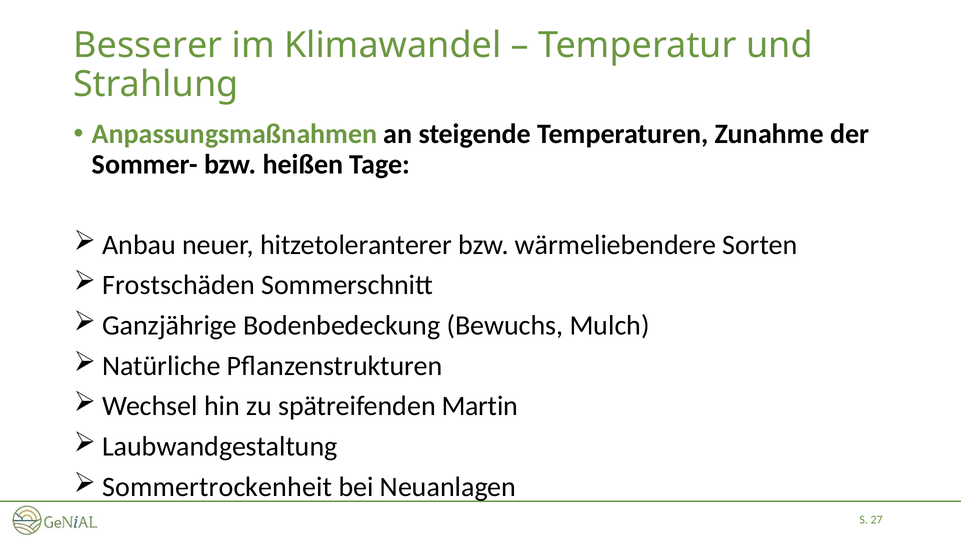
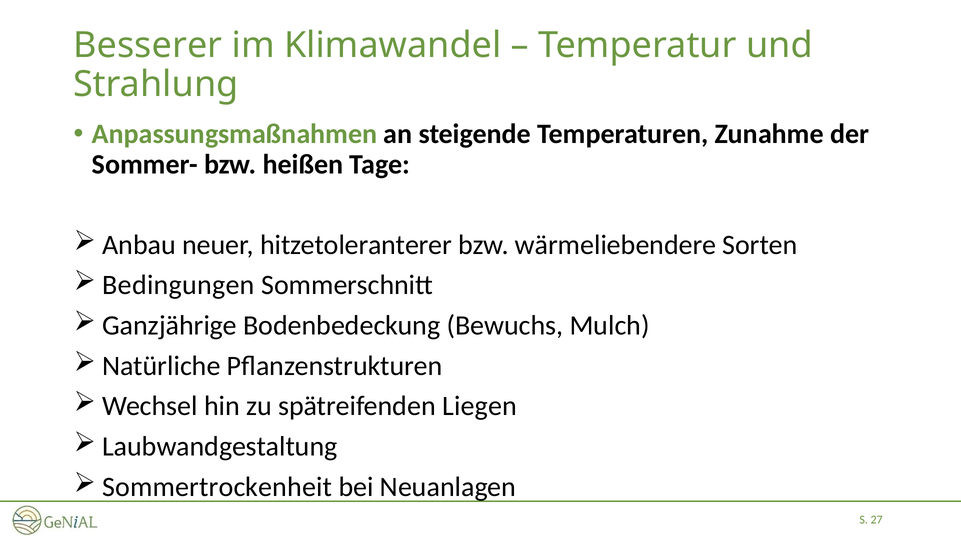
Frostschäden: Frostschäden -> Bedingungen (178, 285)
Martin: Martin -> Liegen (480, 406)
